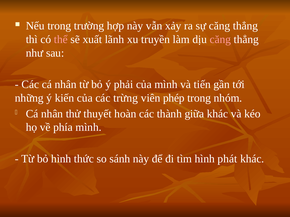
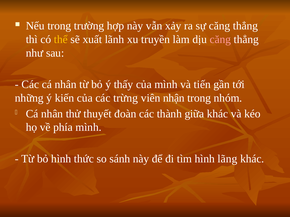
thể colour: pink -> yellow (61, 39)
phải: phải -> thấy (124, 85)
phép: phép -> nhận (174, 98)
hoàn: hoàn -> đoàn (125, 114)
phát: phát -> lãng (227, 159)
